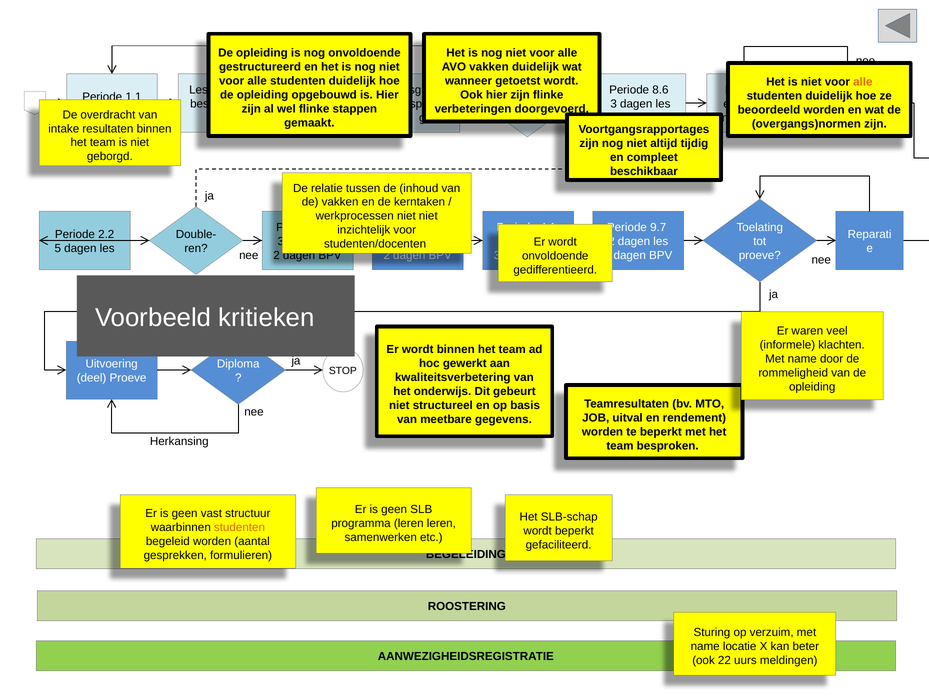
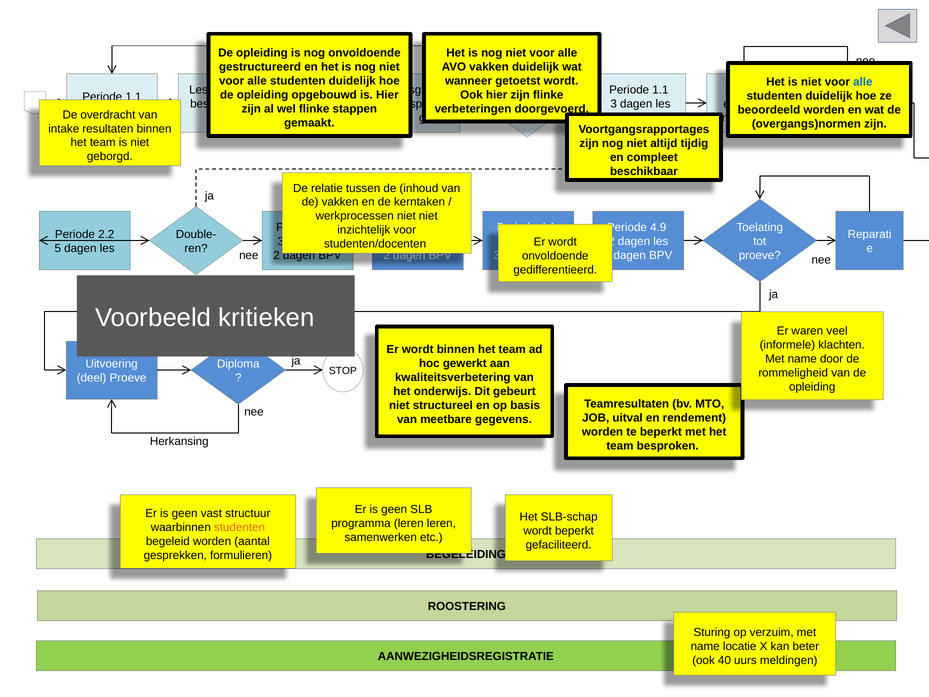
alle colour: orange -> blue (863, 82)
8.6: 8.6 -> 1.1 (660, 90)
9.7: 9.7 -> 4.9 (658, 227)
22: 22 -> 40 (724, 660)
